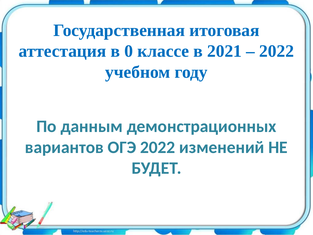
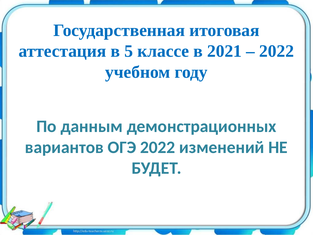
0: 0 -> 5 (129, 51)
